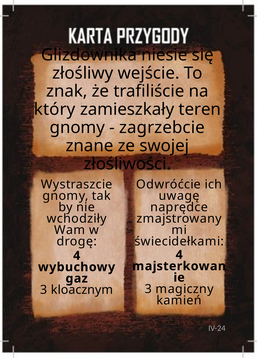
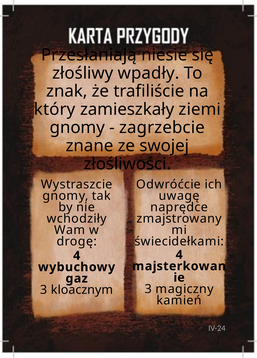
Glizdownika: Glizdownika -> Przesłaniają (89, 55)
wejście: wejście -> wpadły (149, 73)
teren: teren -> ziemi (200, 109)
